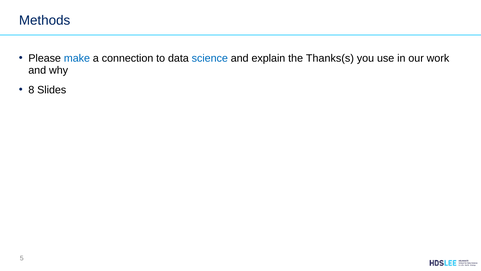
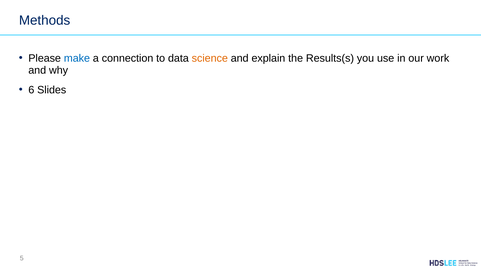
science colour: blue -> orange (210, 58)
Thanks(s: Thanks(s -> Results(s (330, 58)
8: 8 -> 6 (31, 90)
